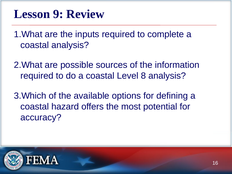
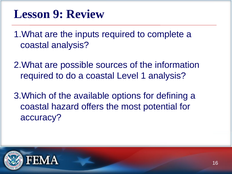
8: 8 -> 1 (143, 76)
